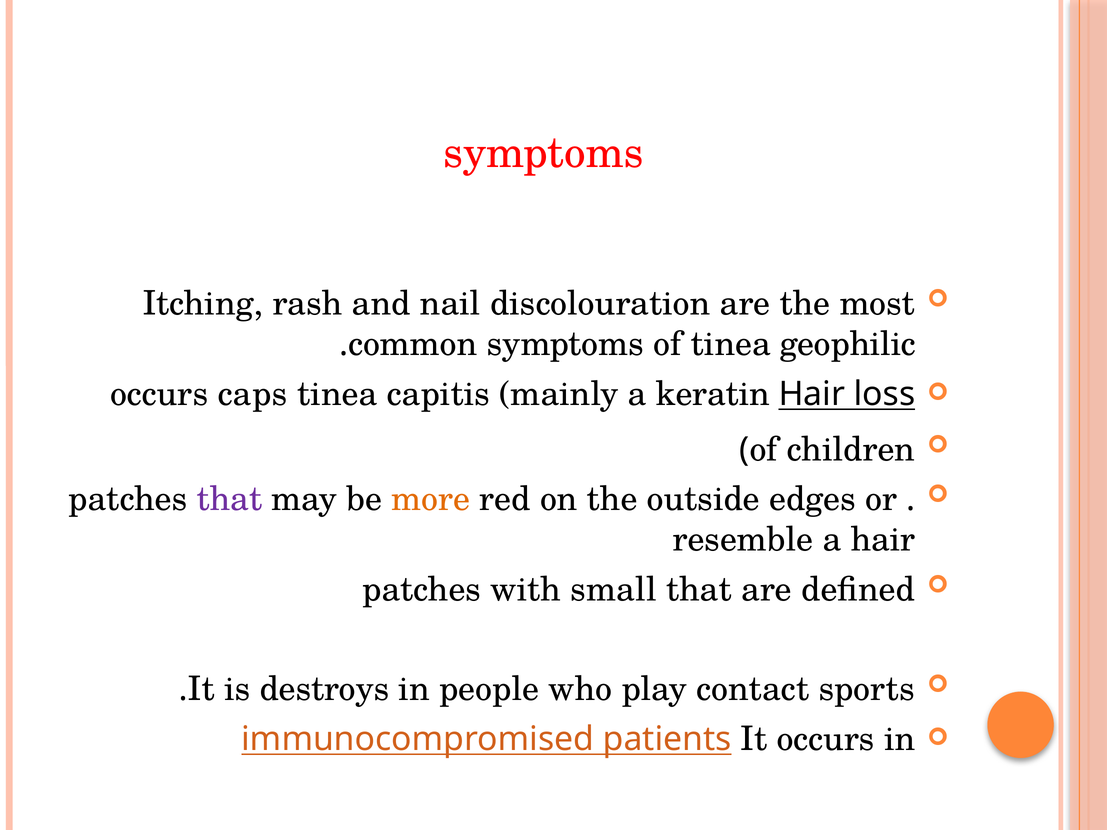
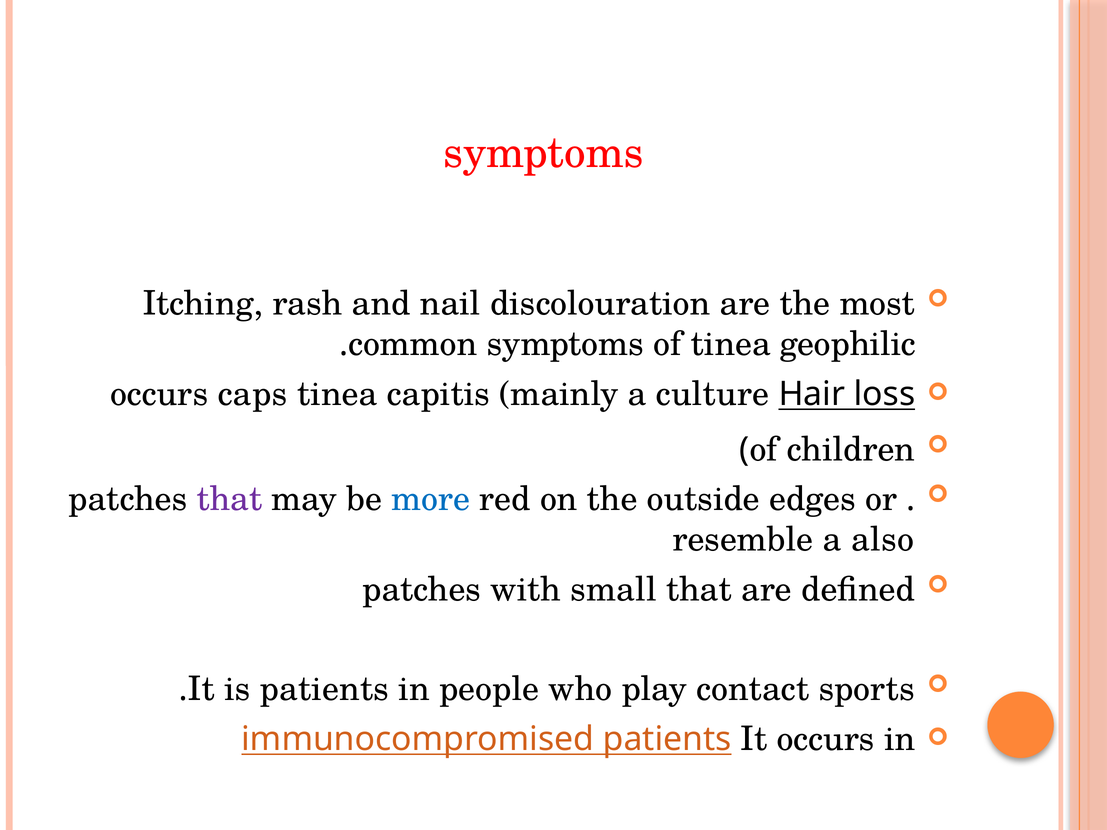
keratin: keratin -> culture (712, 394)
more colour: orange -> blue (431, 499)
a hair: hair -> also (883, 540)
is destroys: destroys -> patients (324, 689)
